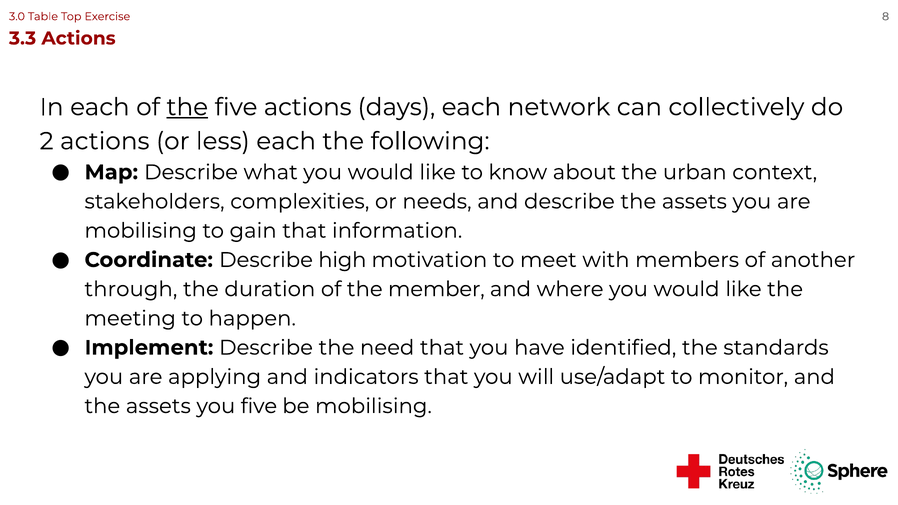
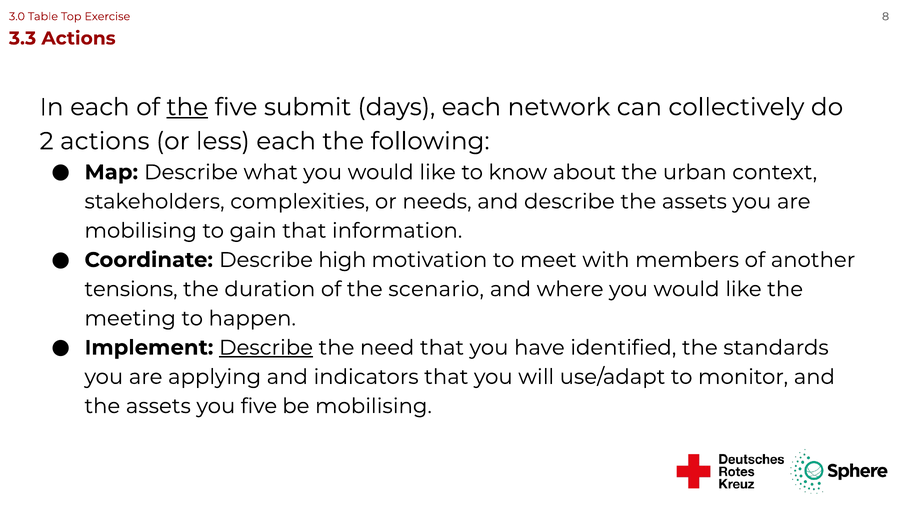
five actions: actions -> submit (308, 107)
through: through -> tensions (131, 289)
member: member -> scenario (436, 289)
Describe underline: none -> present (266, 348)
